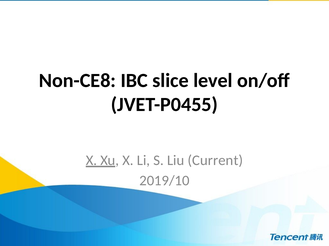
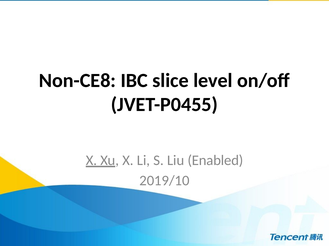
Current: Current -> Enabled (215, 161)
